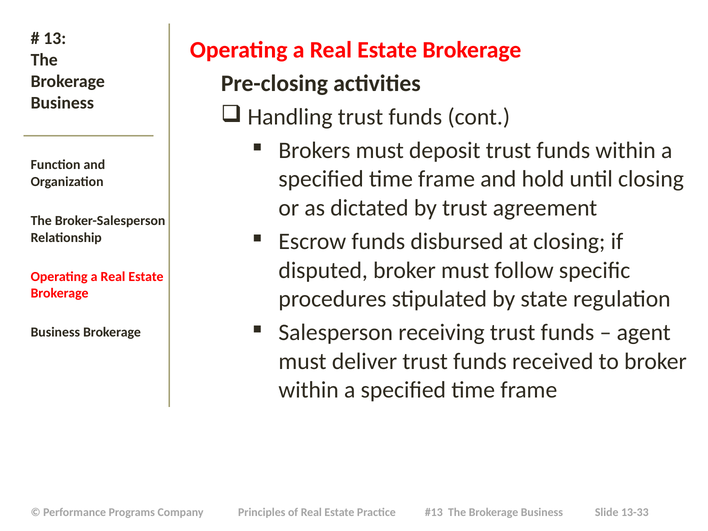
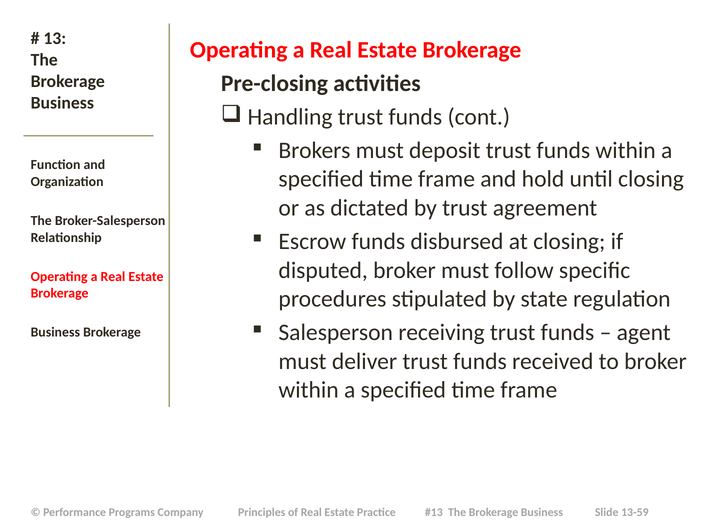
13-33: 13-33 -> 13-59 (635, 512)
